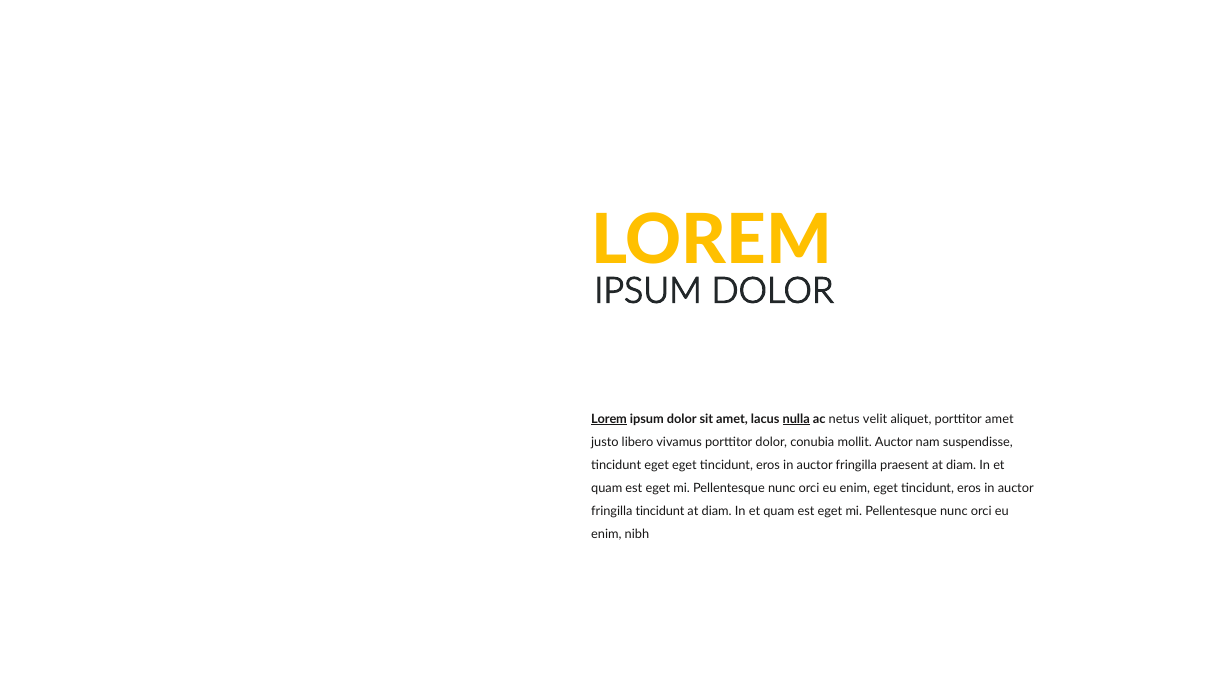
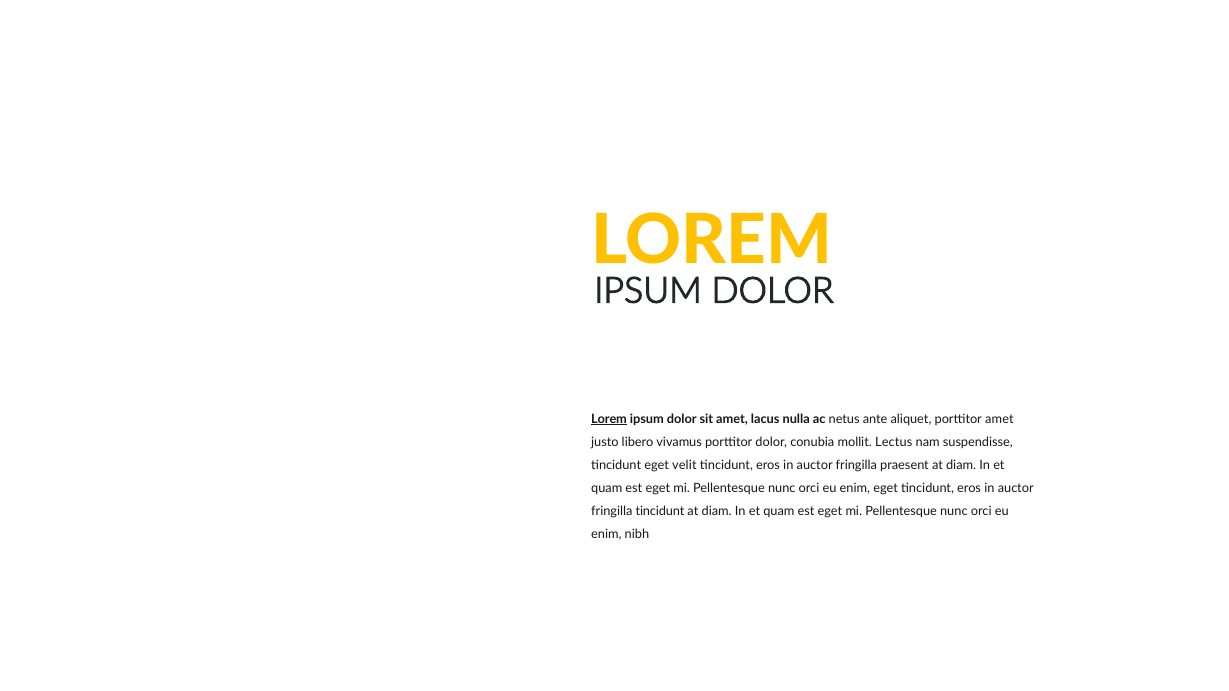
nulla underline: present -> none (796, 419)
velit: velit -> ante (875, 419)
mollit Auctor: Auctor -> Lectus (894, 442)
eget eget: eget -> velit (684, 465)
